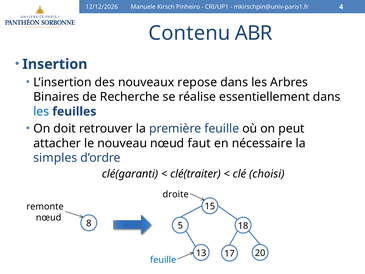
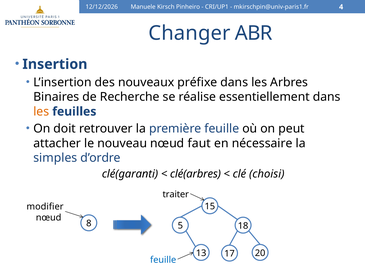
Contenu: Contenu -> Changer (189, 33)
repose: repose -> préfixe (197, 82)
les colour: blue -> orange (41, 111)
clé(traiter: clé(traiter -> clé(arbres (195, 174)
droite: droite -> traiter (176, 194)
remonte: remonte -> modifier (45, 206)
